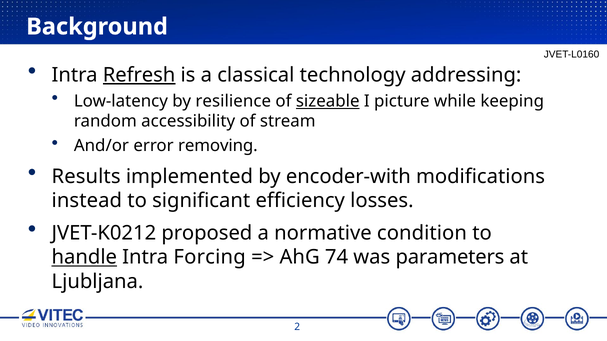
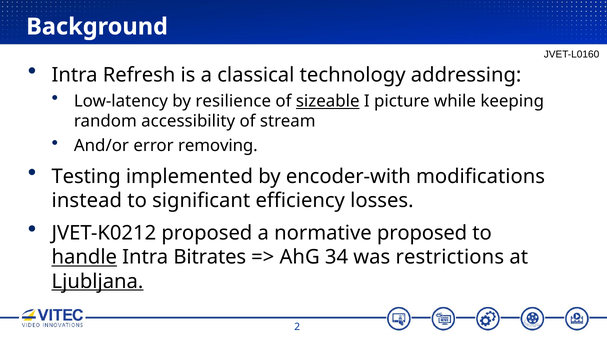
Refresh underline: present -> none (139, 75)
Results: Results -> Testing (86, 177)
normative condition: condition -> proposed (422, 233)
Forcing: Forcing -> Bitrates (210, 258)
74: 74 -> 34 (337, 258)
parameters: parameters -> restrictions (450, 258)
Ljubljana underline: none -> present (97, 282)
